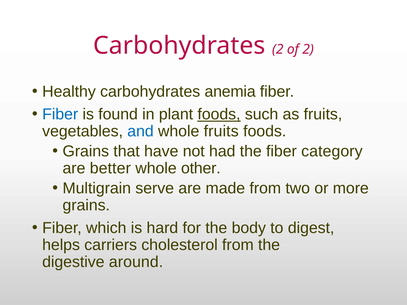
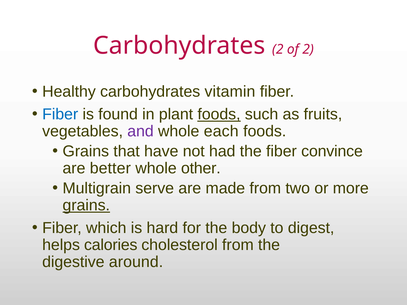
anemia: anemia -> vitamin (230, 92)
and colour: blue -> purple (141, 132)
whole fruits: fruits -> each (221, 132)
category: category -> convince (332, 151)
grains underline: none -> present (86, 205)
carriers: carriers -> calories (111, 245)
